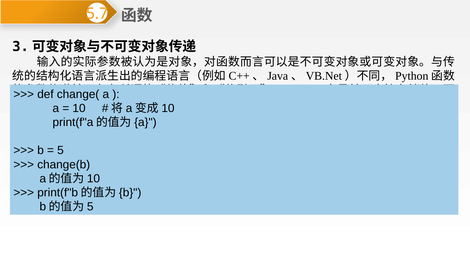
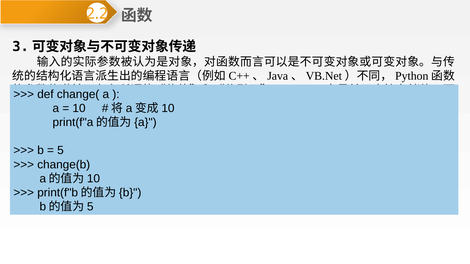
5.7: 5.7 -> 2.2 (97, 14)
